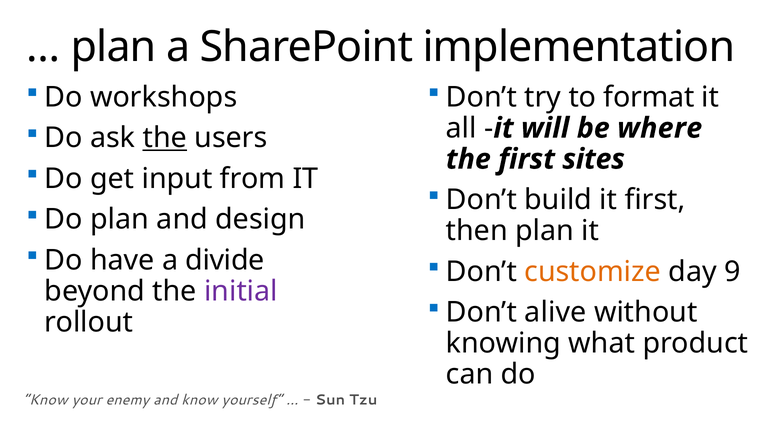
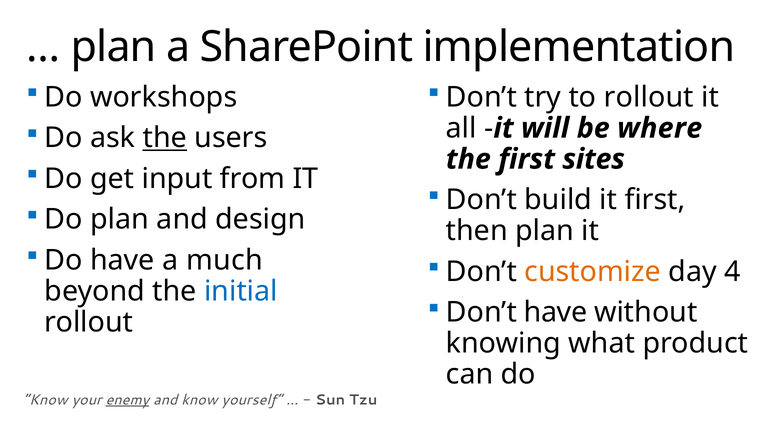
to format: format -> rollout (649, 97)
divide: divide -> much (225, 260)
9: 9 -> 4 (732, 272)
initial colour: purple -> blue (241, 291)
Don’t alive: alive -> have (556, 312)
enemy underline: none -> present (127, 400)
